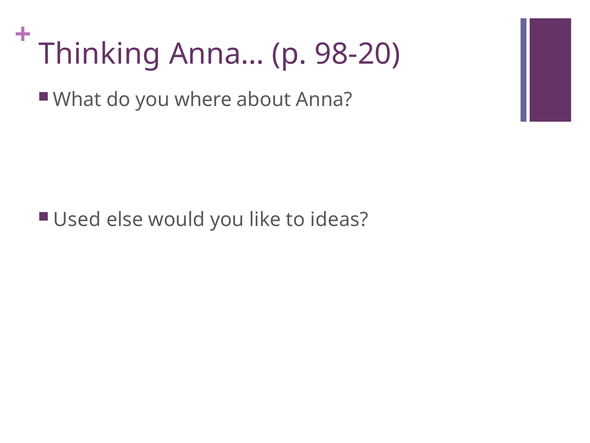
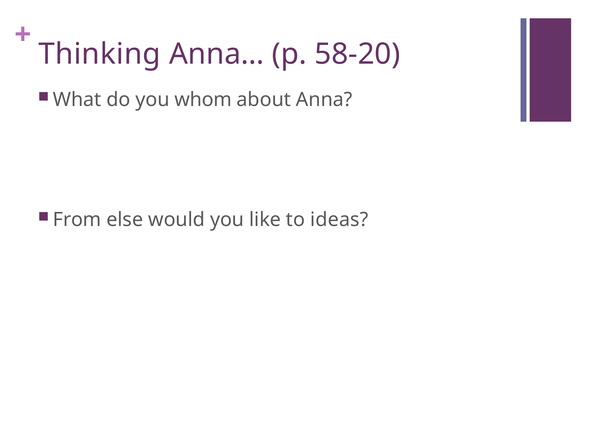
98-20: 98-20 -> 58-20 (357, 54)
where: where -> whom (203, 100)
Used: Used -> From (77, 220)
